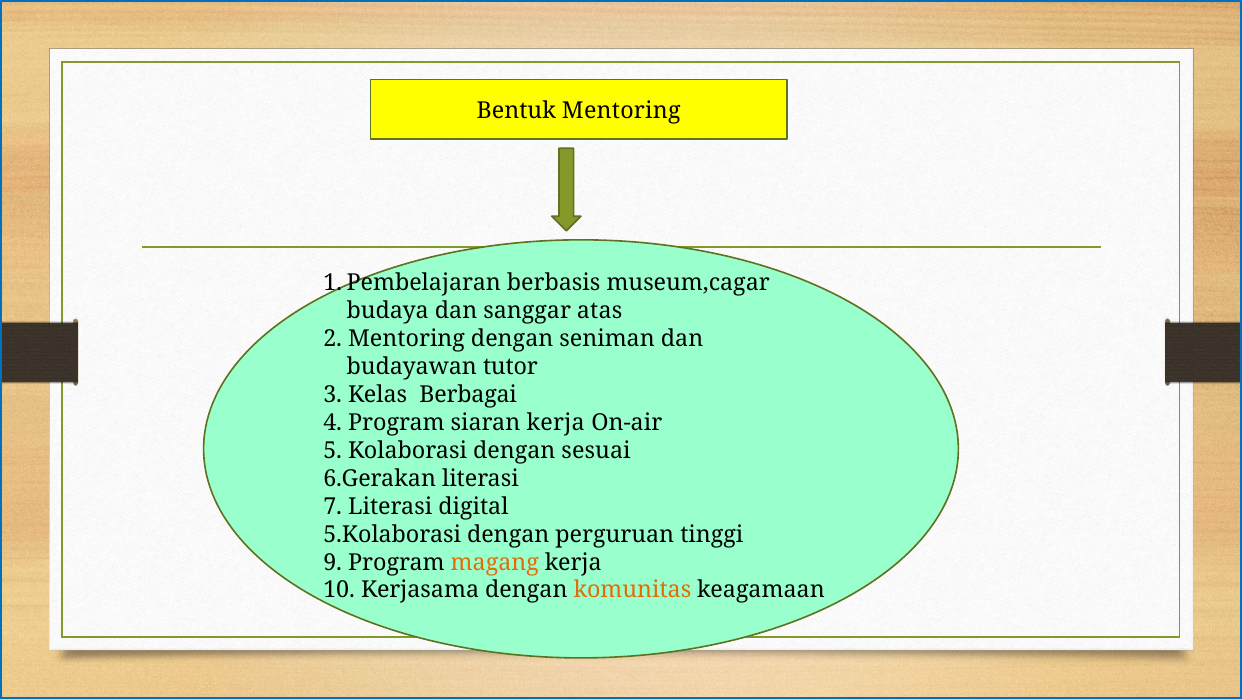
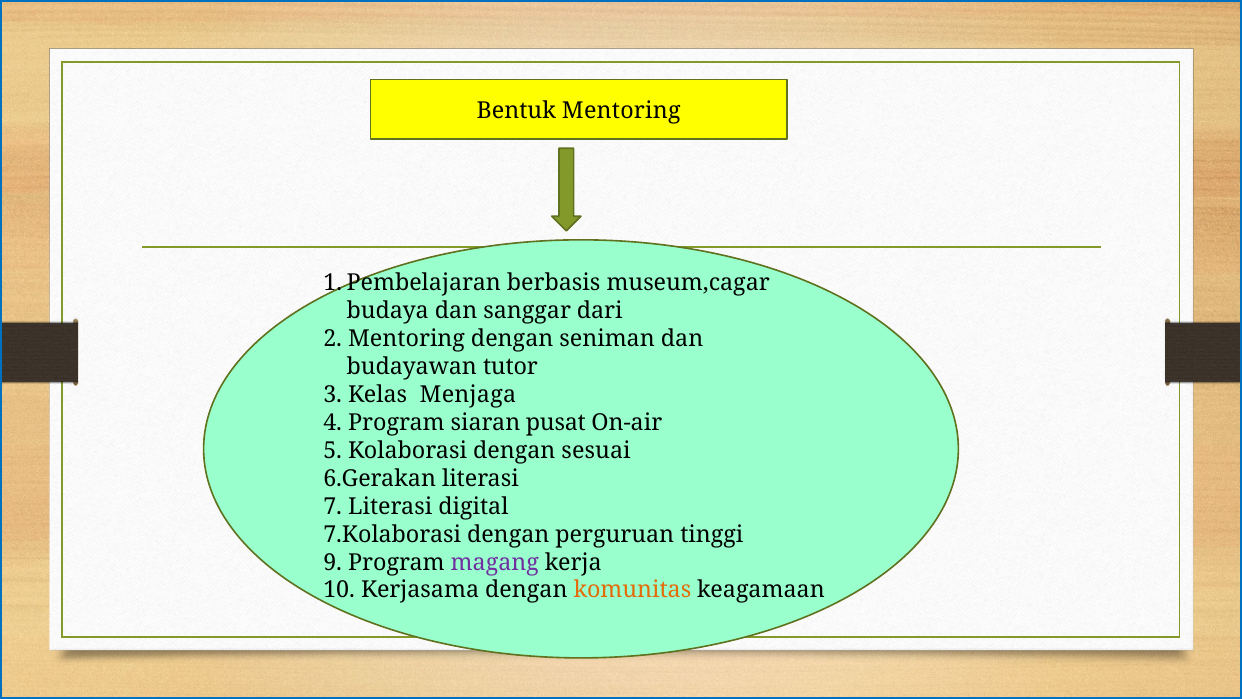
atas: atas -> dari (600, 311)
Berbagai: Berbagai -> Menjaga (468, 394)
siaran kerja: kerja -> pusat (556, 422)
5.Kolaborasi: 5.Kolaborasi -> 7.Kolaborasi (392, 534)
magang colour: orange -> purple (495, 562)
